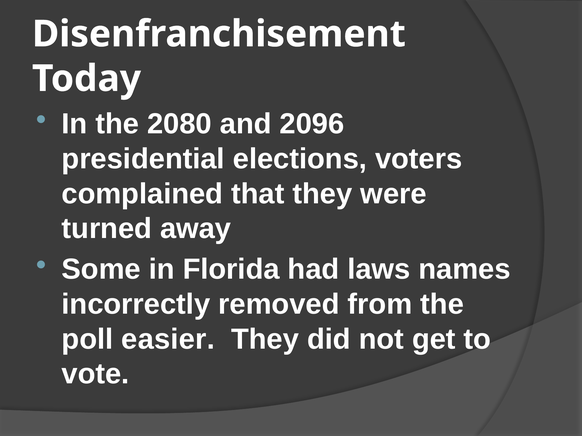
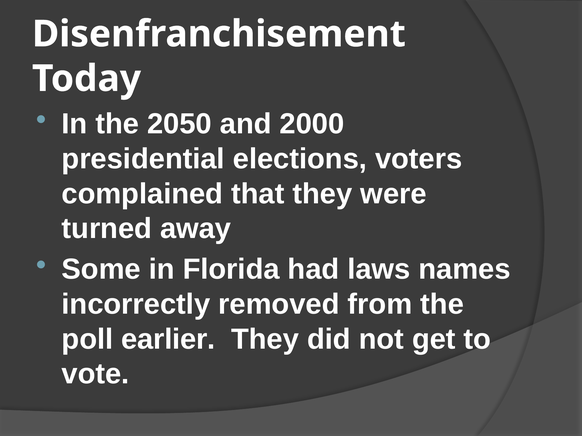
2080: 2080 -> 2050 (179, 124)
2096: 2096 -> 2000 (312, 124)
easier: easier -> earlier (168, 340)
